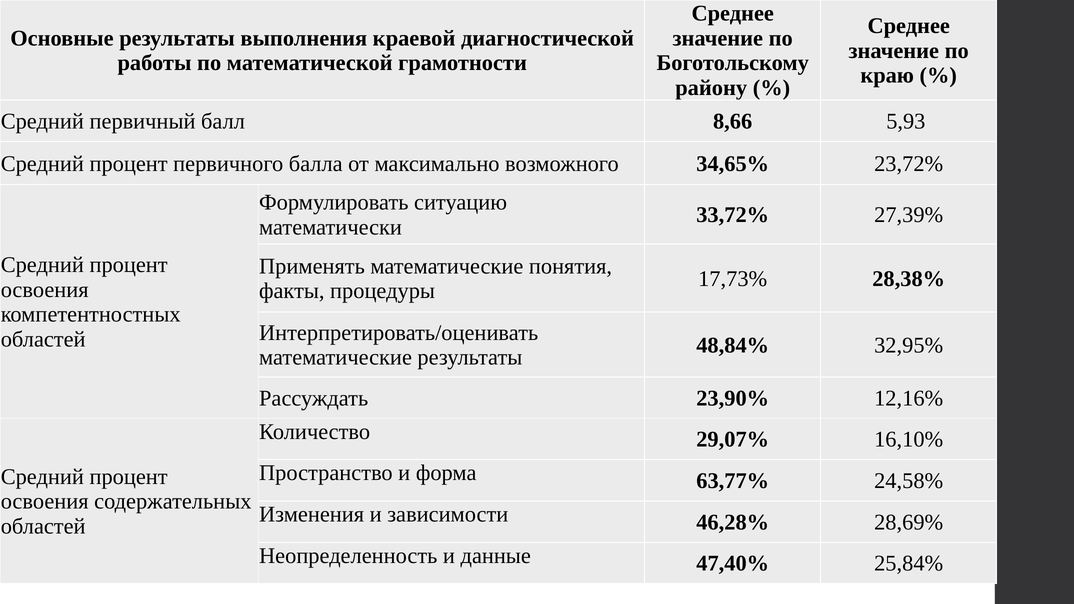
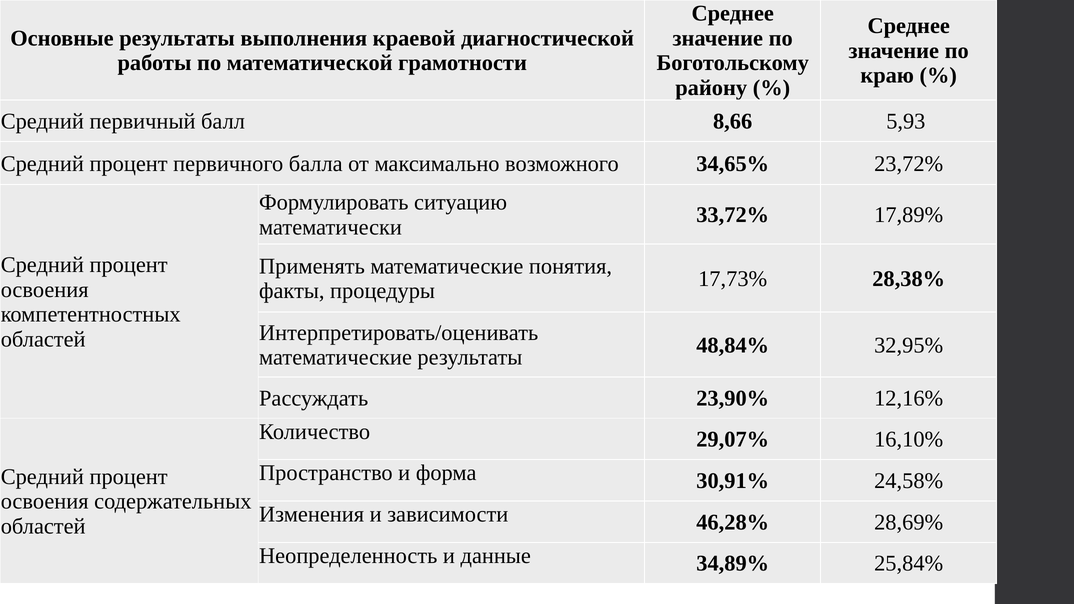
27,39%: 27,39% -> 17,89% (909, 215)
63,77%: 63,77% -> 30,91% (733, 481)
47,40%: 47,40% -> 34,89% (733, 564)
